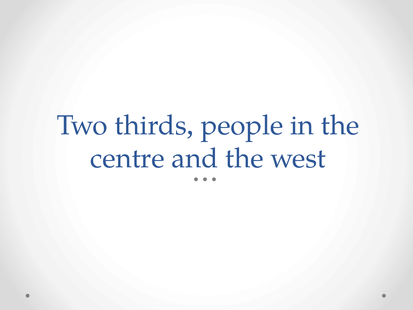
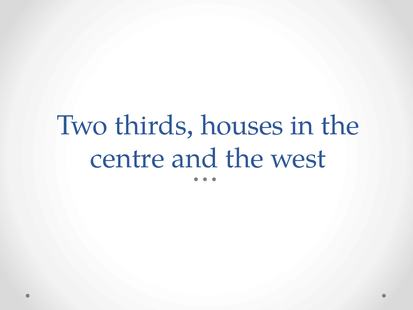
people: people -> houses (242, 125)
